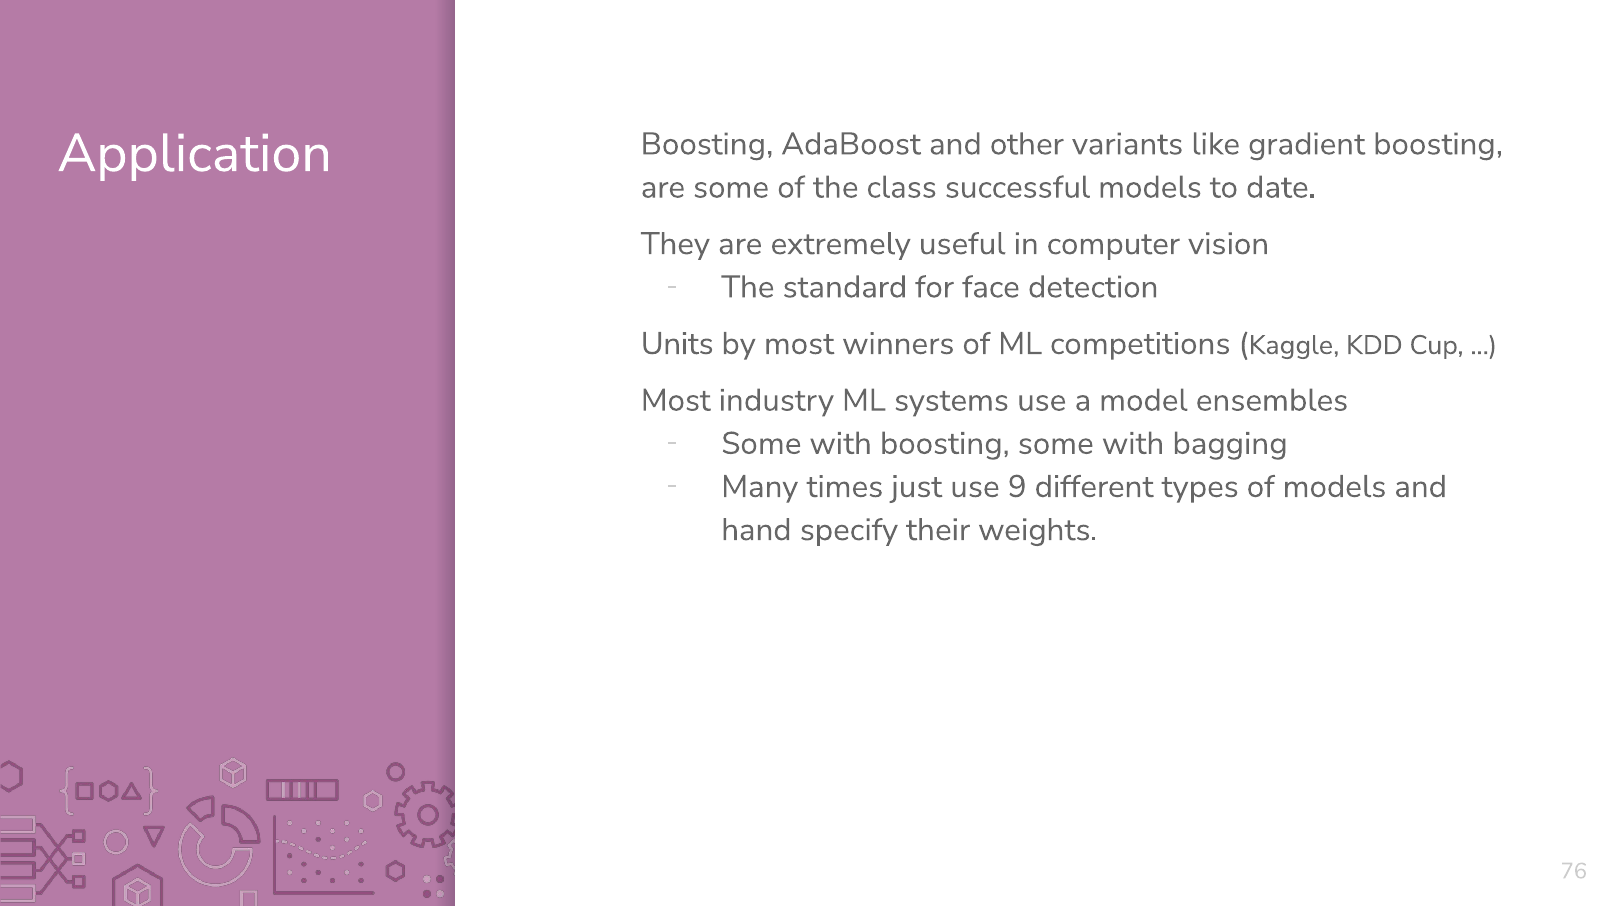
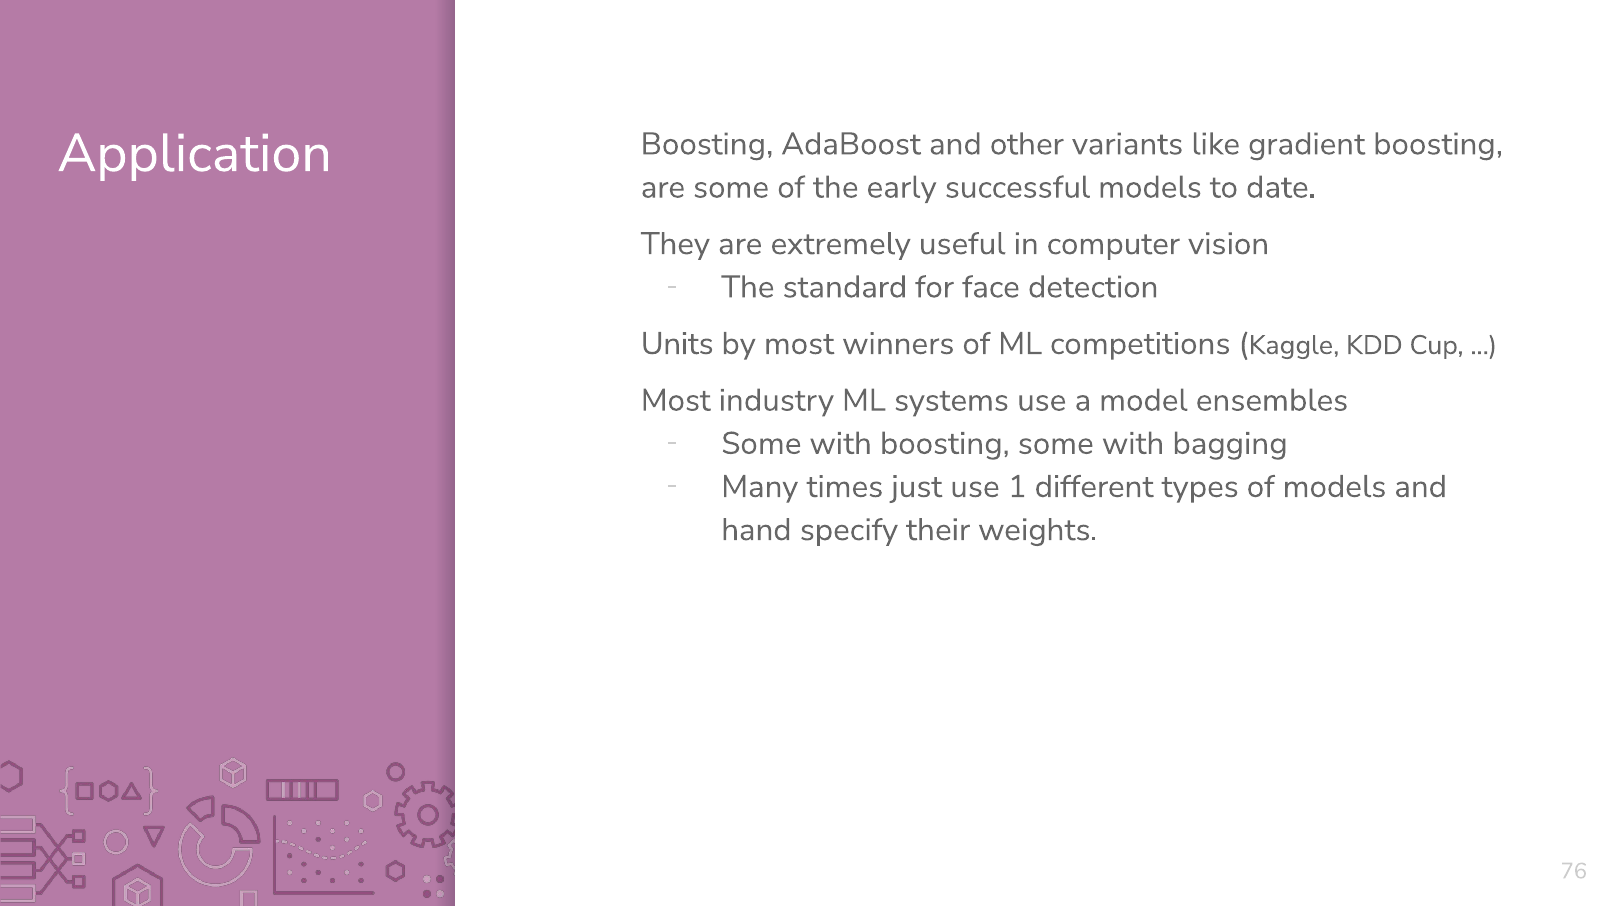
class: class -> early (902, 187)
9: 9 -> 1 (1017, 486)
